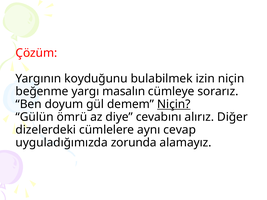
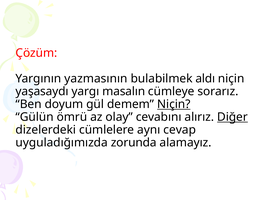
koyduğunu: koyduğunu -> yazmasının (96, 79)
izin: izin -> aldı (205, 79)
beğenme: beğenme -> yaşasaydı (42, 91)
diye: diye -> olay (119, 117)
Diğer underline: none -> present (232, 117)
